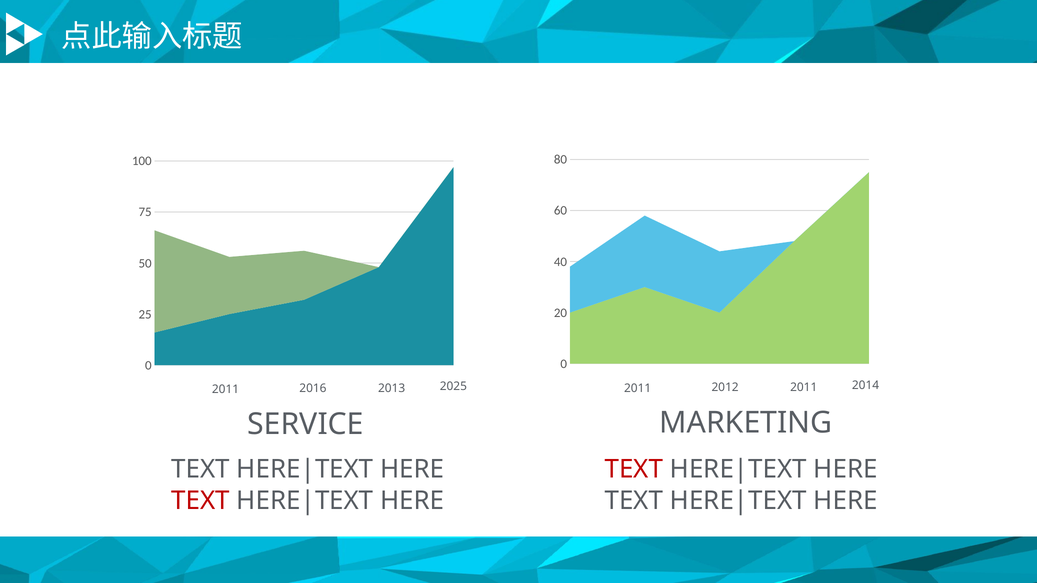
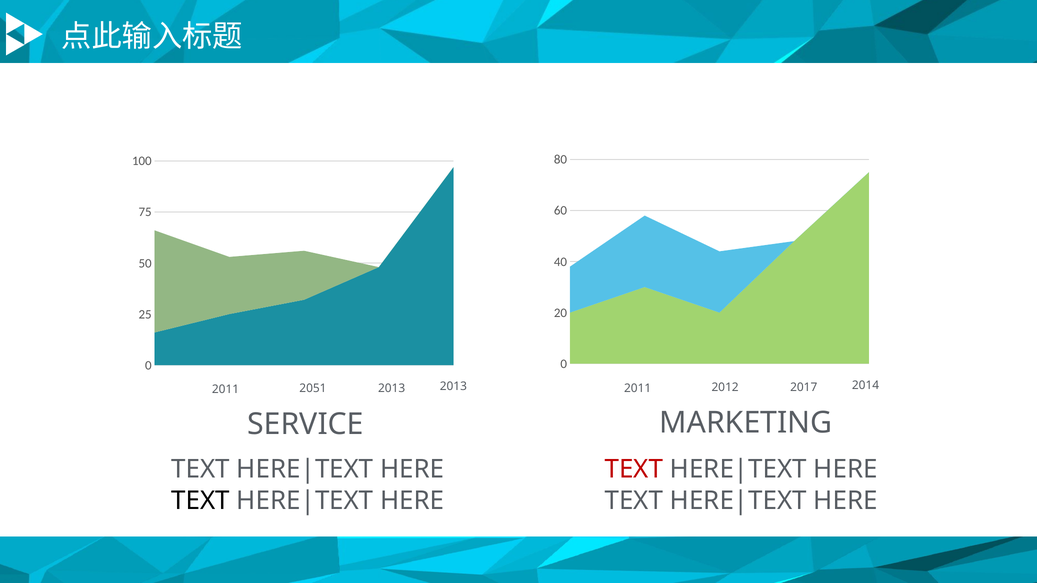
2016: 2016 -> 2051 (313, 389)
2013 2025: 2025 -> 2013 (453, 387)
2012 2011: 2011 -> 2017 (804, 387)
TEXT colour: red -> black (201, 501)
